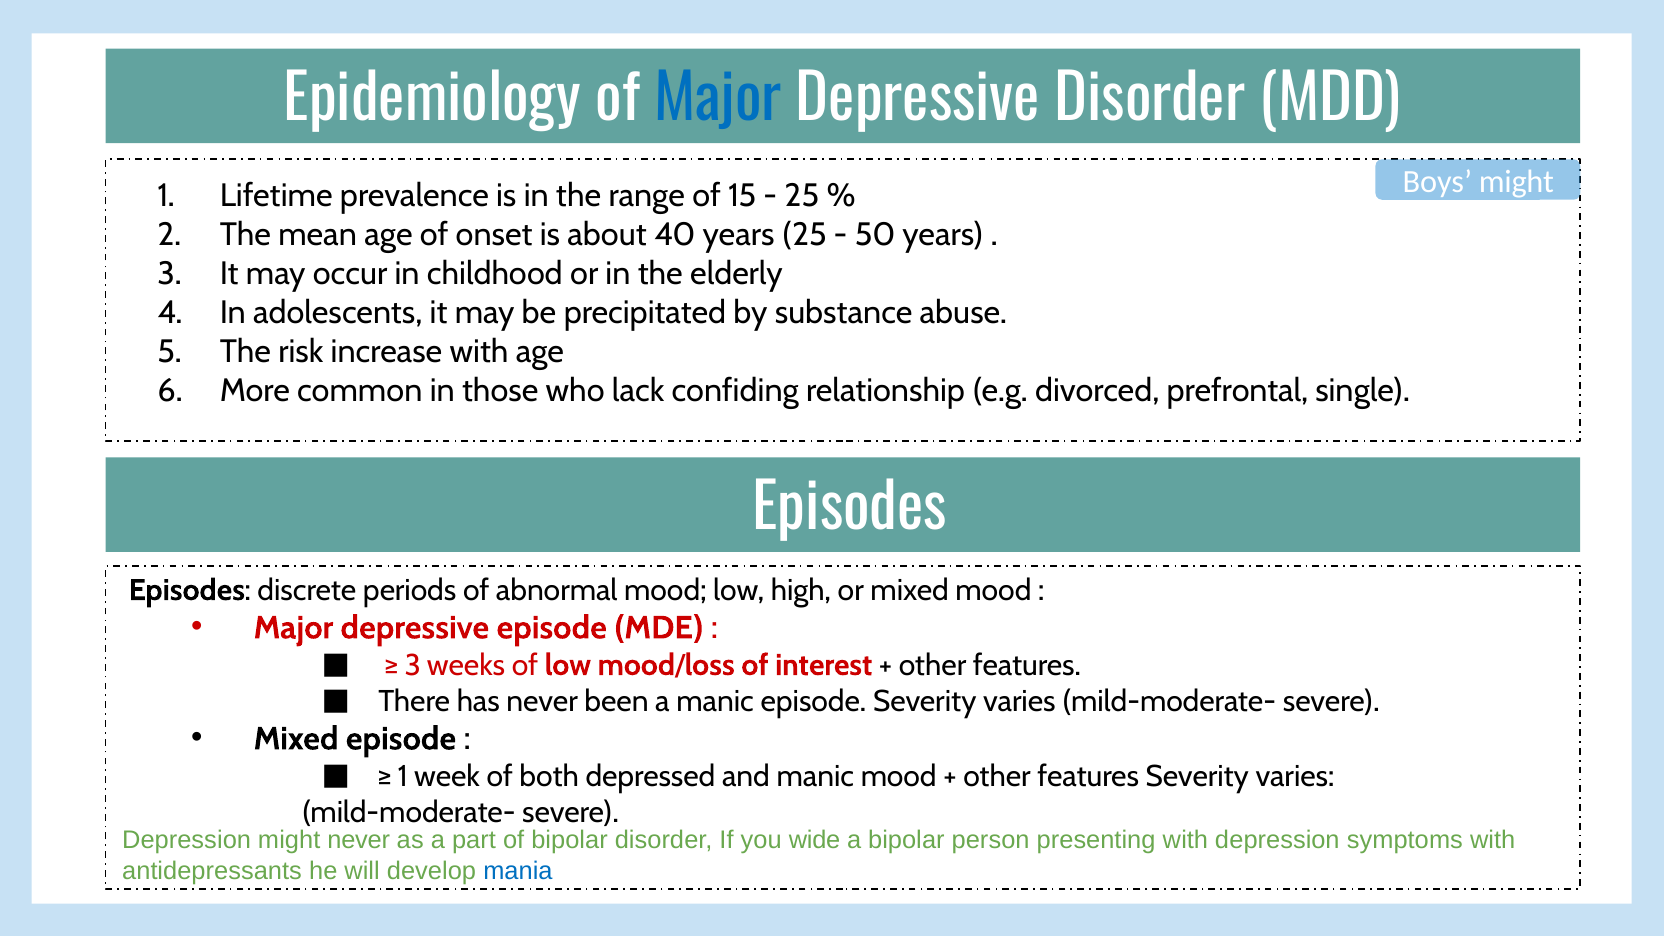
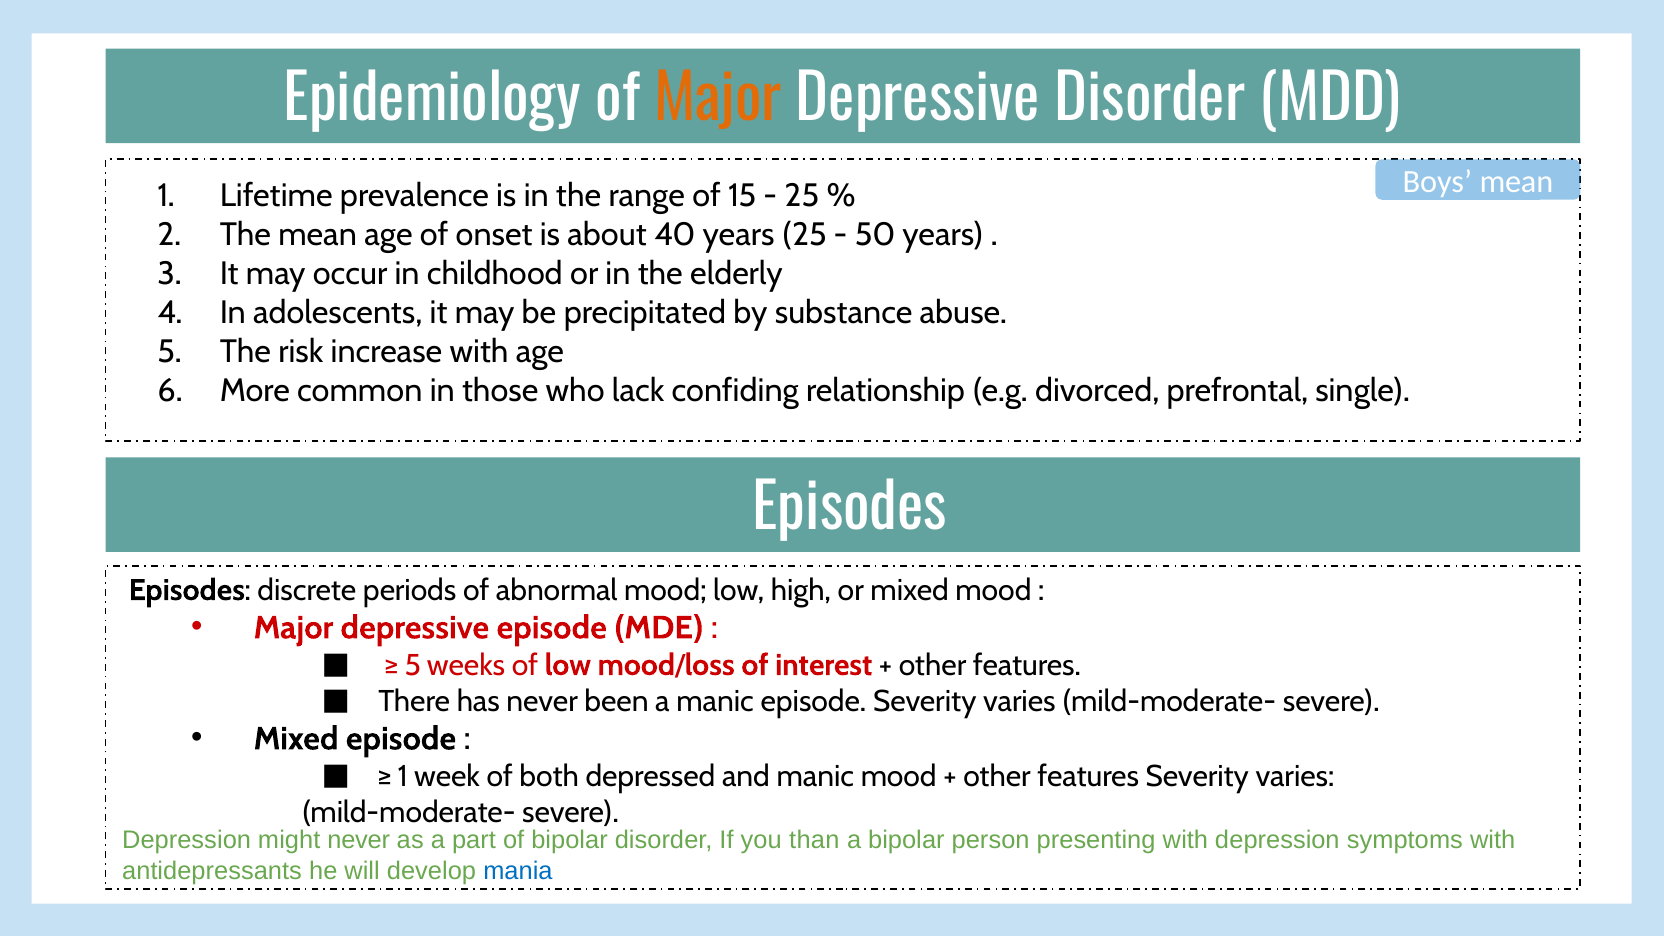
Major colour: blue -> orange (718, 100)
Boys might: might -> mean (1516, 182)
3: 3 -> 5 (413, 665)
wide: wide -> than (814, 841)
